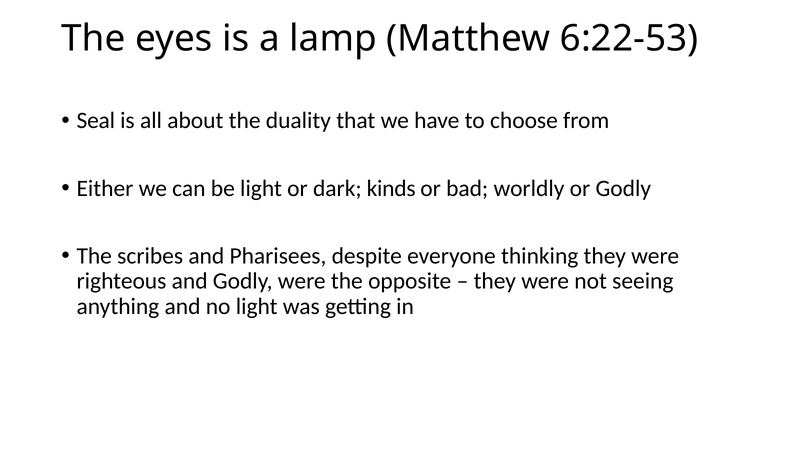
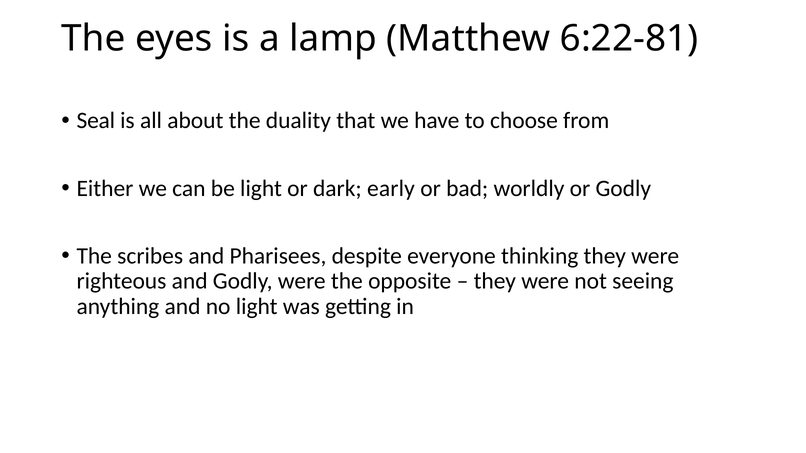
6:22-53: 6:22-53 -> 6:22-81 (629, 39)
kinds: kinds -> early (391, 188)
